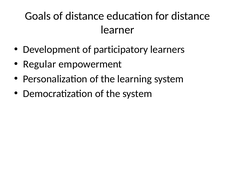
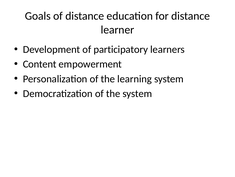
Regular: Regular -> Content (40, 64)
